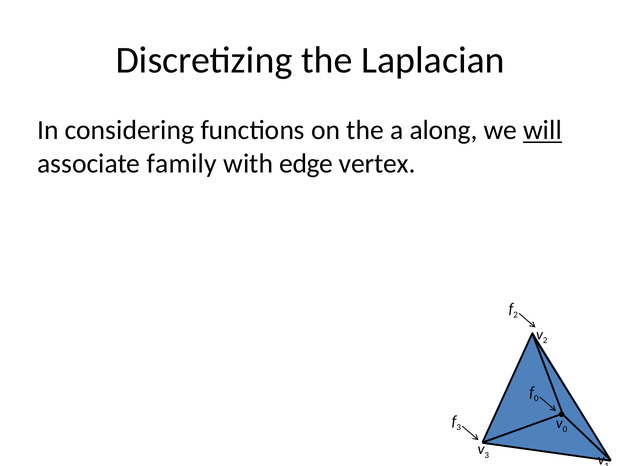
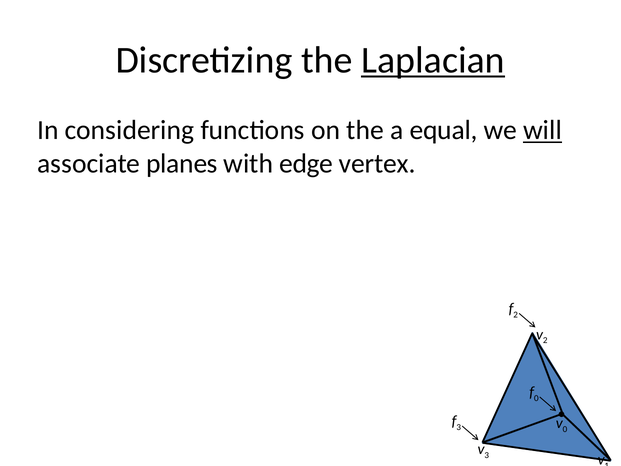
Laplacian underline: none -> present (433, 60)
along: along -> equal (444, 130)
family: family -> planes (182, 163)
